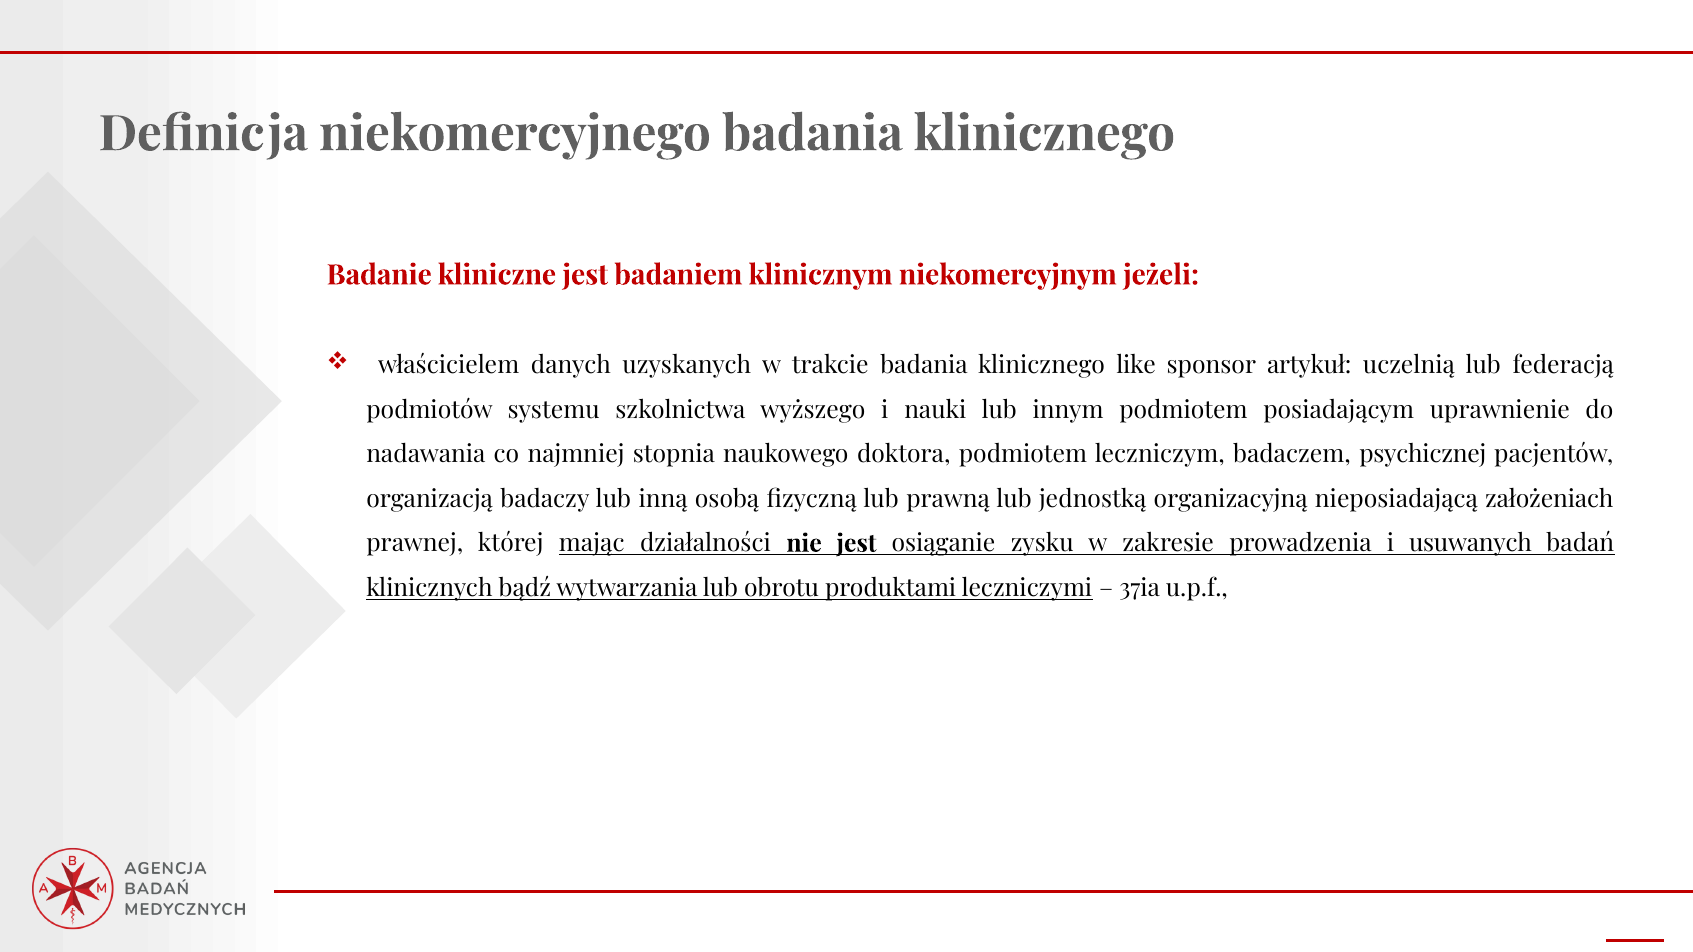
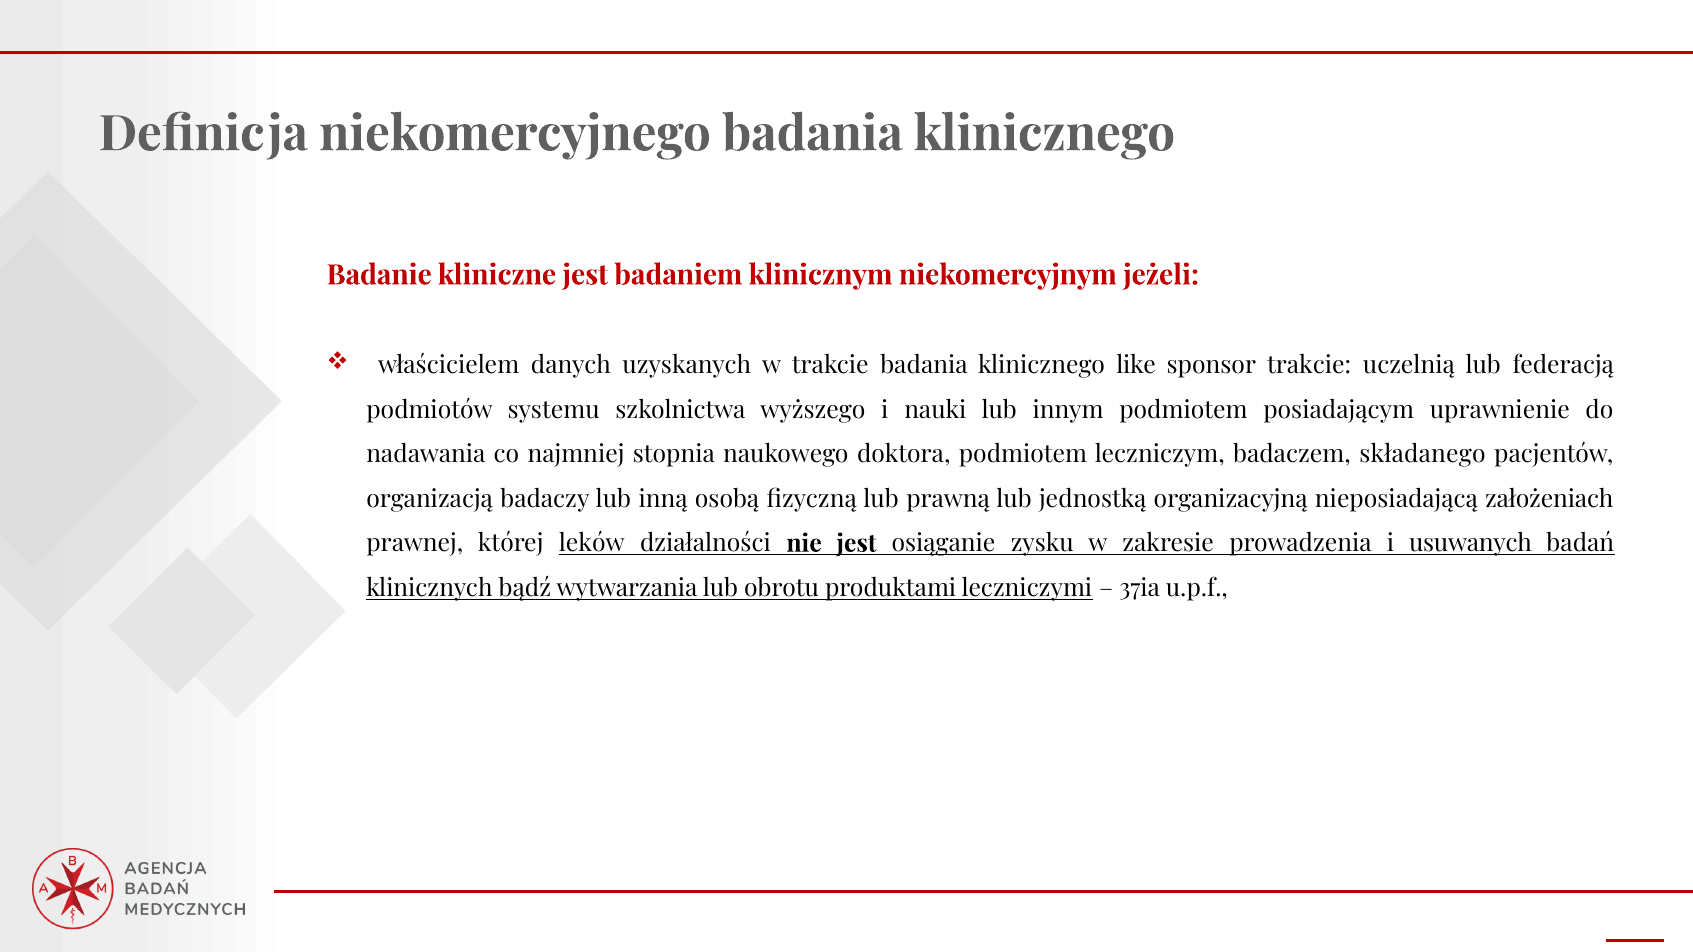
sponsor artykuł: artykuł -> trakcie (1309, 366)
psychicznej: psychicznej -> składanego (1423, 455)
mając: mając -> leków (592, 544)
